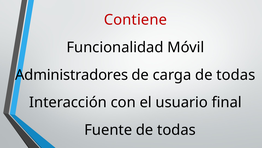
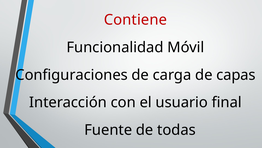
Administradores: Administradores -> Configuraciones (72, 75)
carga de todas: todas -> capas (236, 75)
